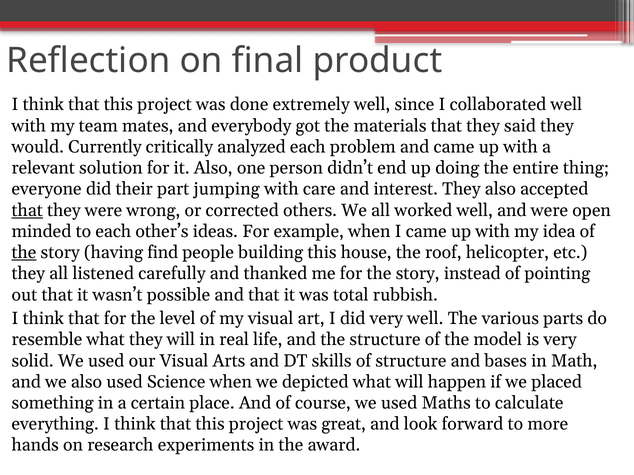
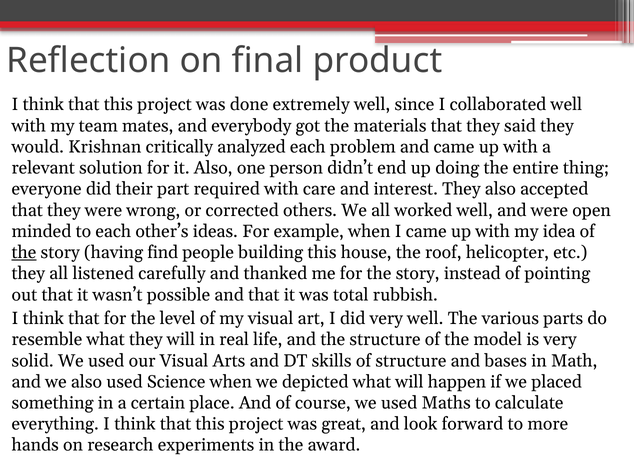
Currently: Currently -> Krishnan (105, 147)
jumping: jumping -> required (227, 189)
that underline: present -> none (27, 210)
